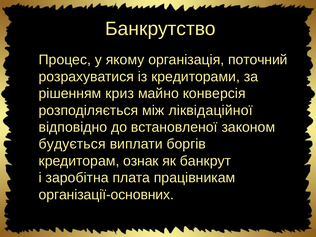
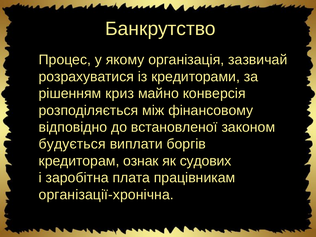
поточний: поточний -> зазвичай (258, 60)
ліквідаційної: ліквідаційної -> фінансовому (211, 110)
банкрут: банкрут -> судових (206, 161)
організації-основних: організації-основних -> організації-хронічна (106, 195)
